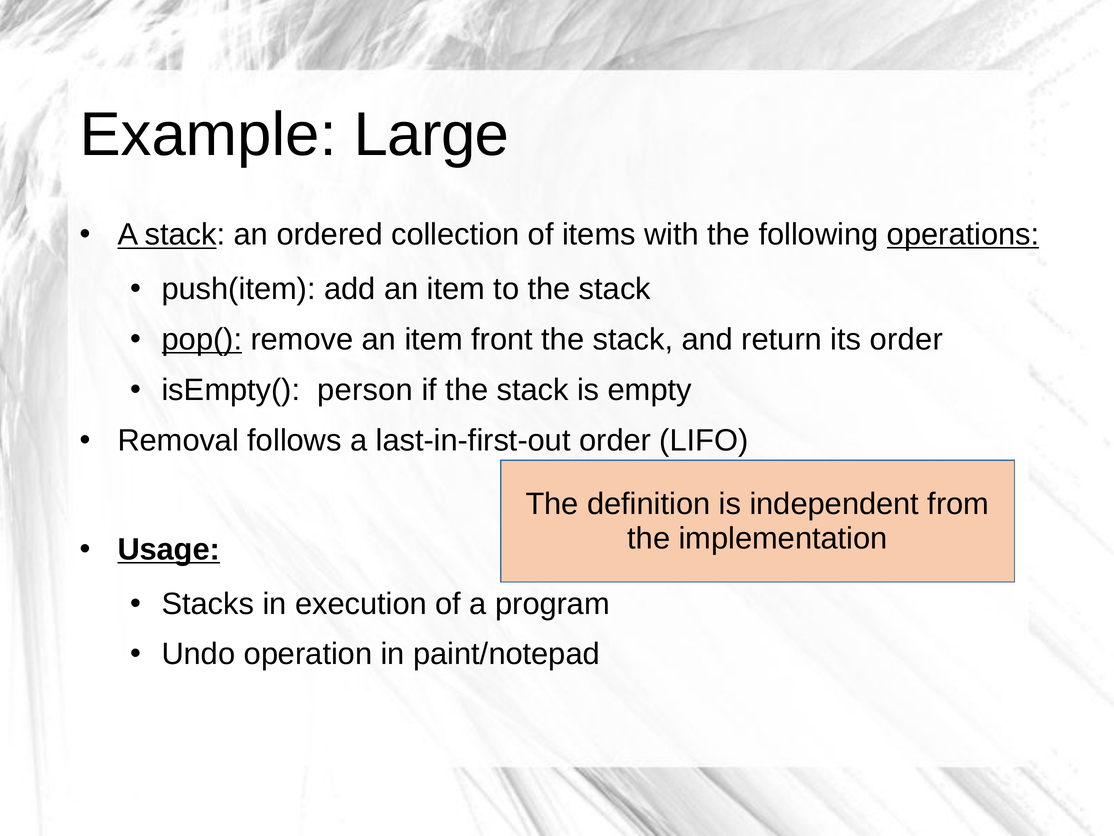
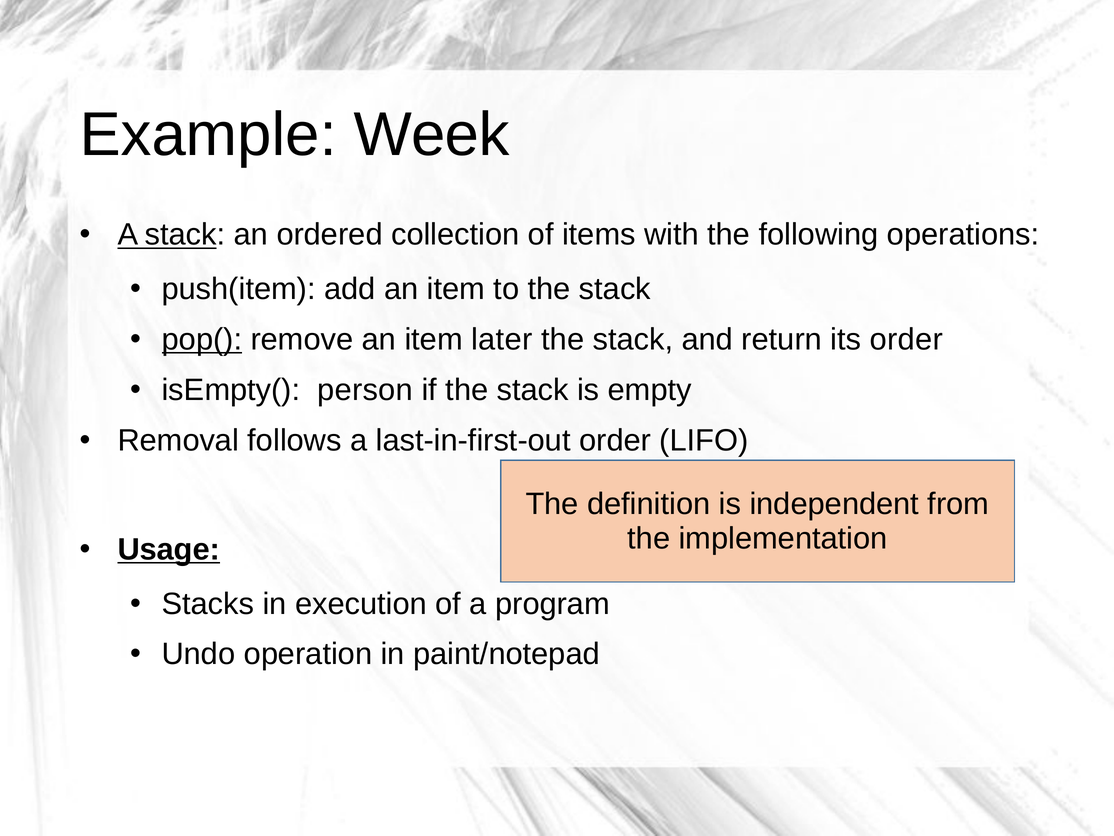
Large: Large -> Week (431, 135)
operations underline: present -> none (963, 234)
front: front -> later (502, 339)
